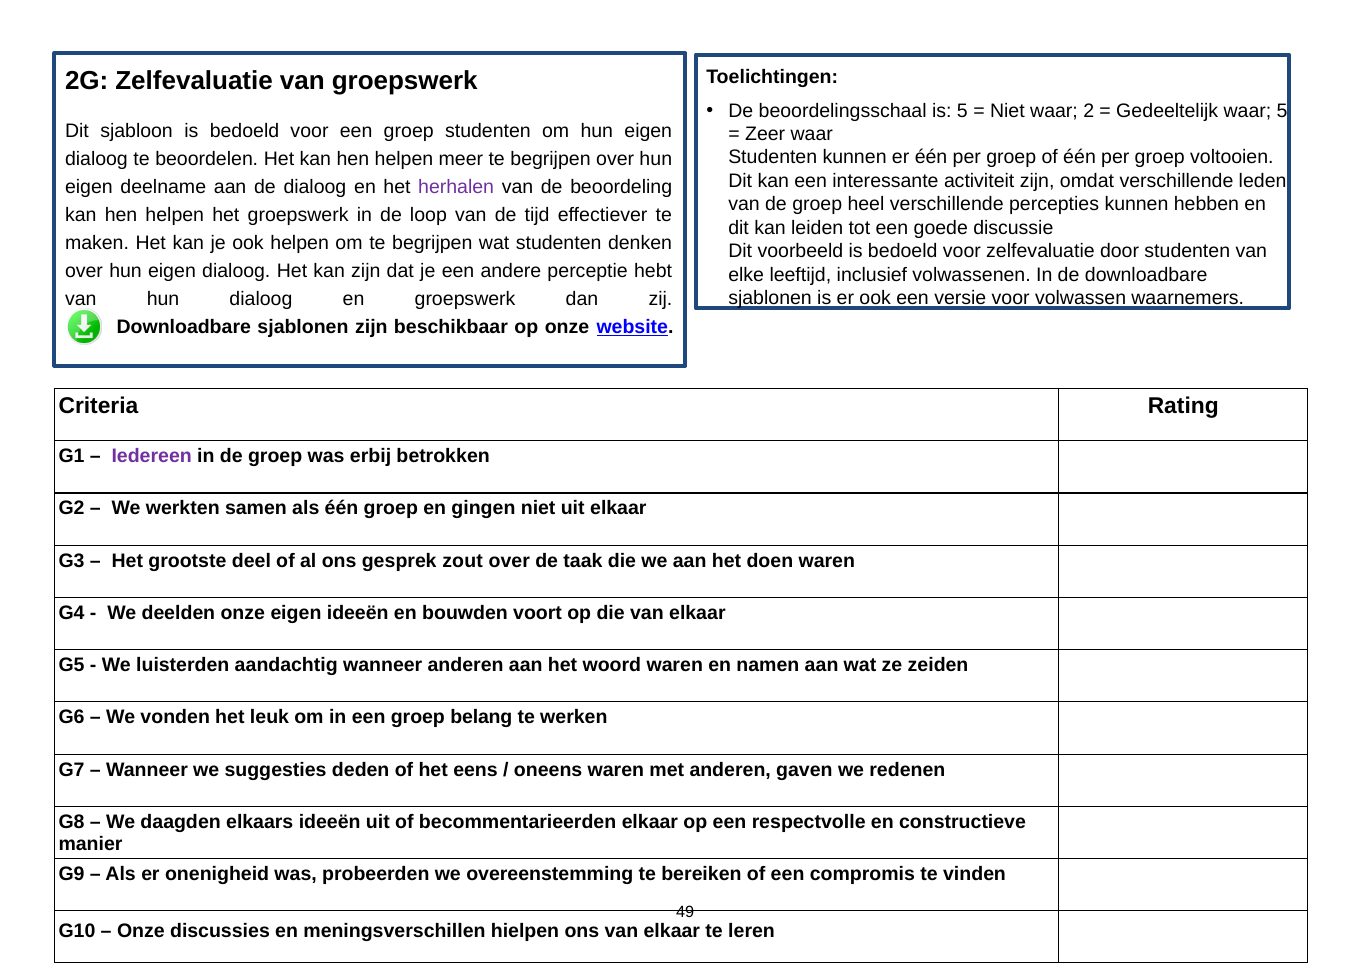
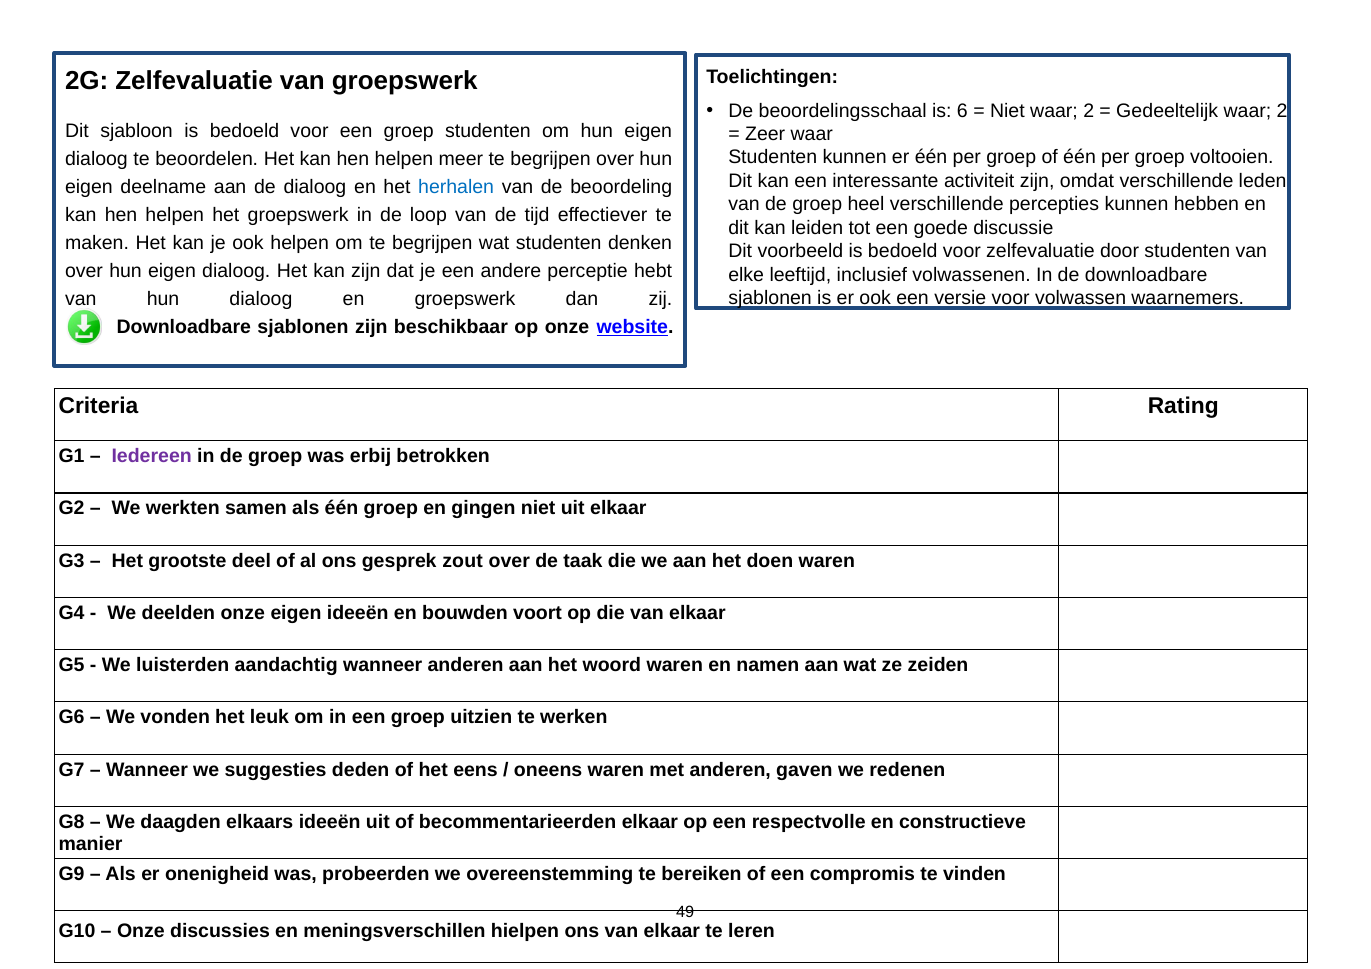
is 5: 5 -> 6 (962, 111)
Gedeeltelijk waar 5: 5 -> 2 (1282, 111)
herhalen colour: purple -> blue (456, 187)
belang: belang -> uitzien (481, 718)
